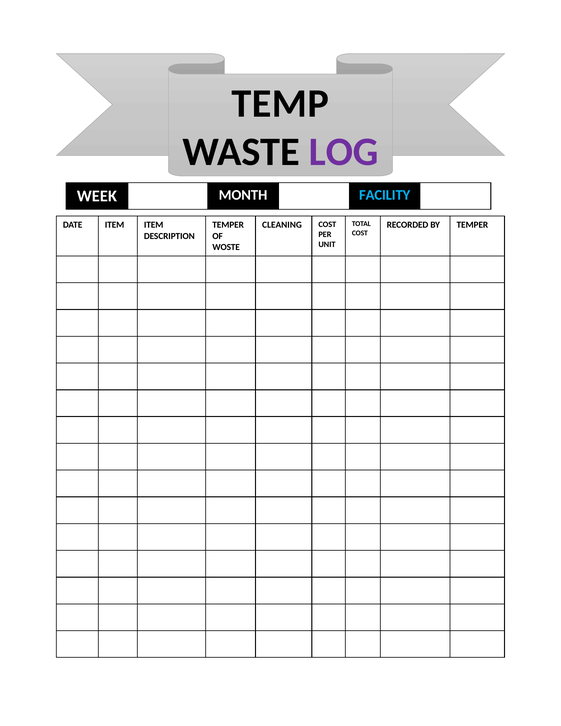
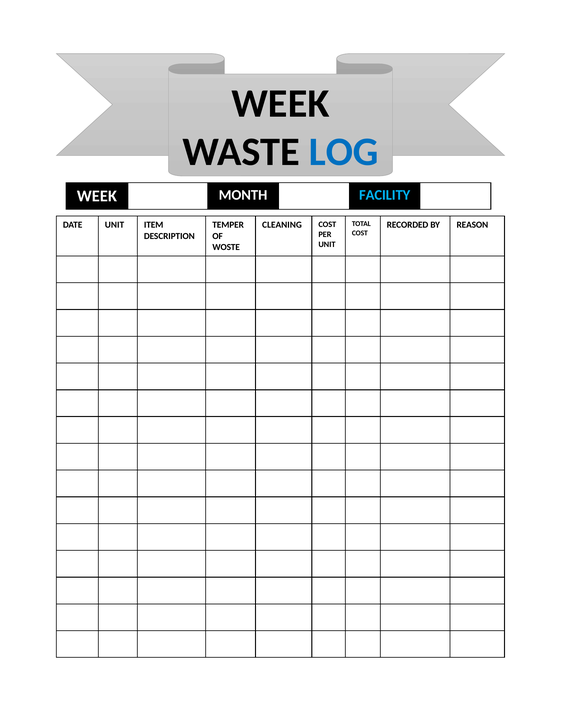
TEMP: TEMP -> WEEK (280, 104)
LOG colour: purple -> blue (344, 152)
DATE ITEM: ITEM -> UNIT (115, 225)
BY TEMPER: TEMPER -> REASON (472, 225)
